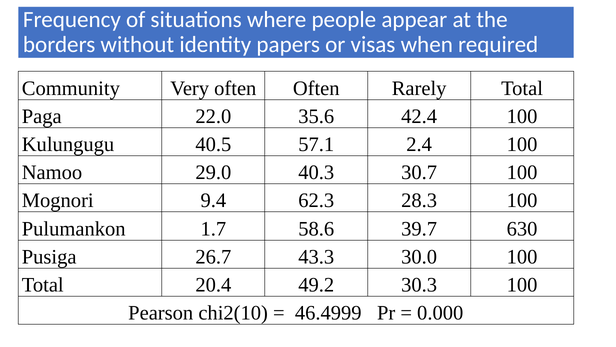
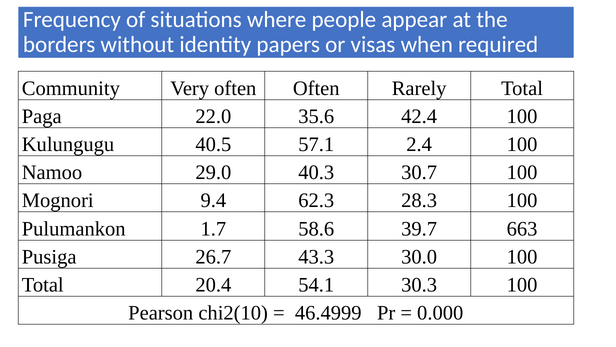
630: 630 -> 663 (522, 228)
49.2: 49.2 -> 54.1 (316, 285)
